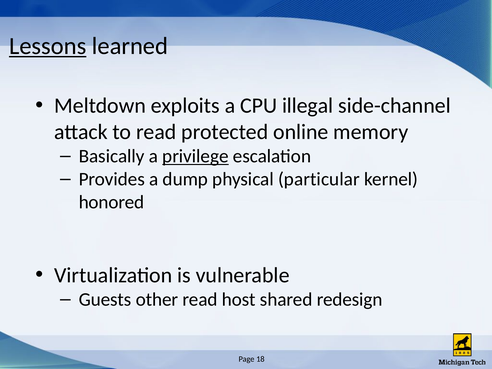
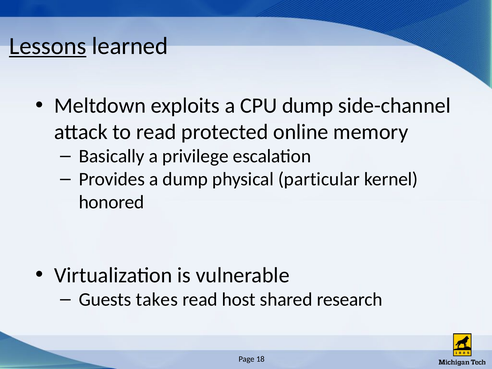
CPU illegal: illegal -> dump (308, 106)
privilege underline: present -> none (195, 156)
other: other -> takes (157, 300)
redesign: redesign -> research (350, 300)
